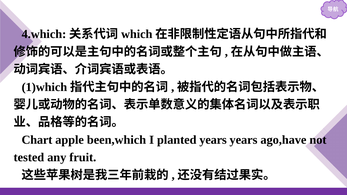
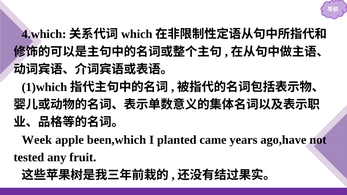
Chart: Chart -> Week (37, 140)
planted years: years -> came (213, 140)
